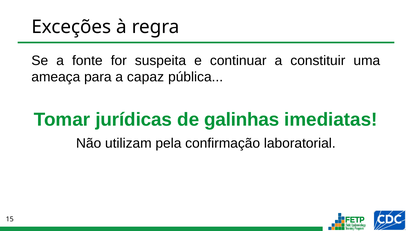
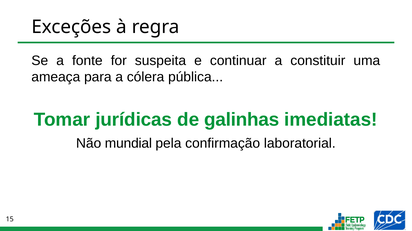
capaz: capaz -> cólera (146, 77)
utilizam: utilizam -> mundial (128, 144)
